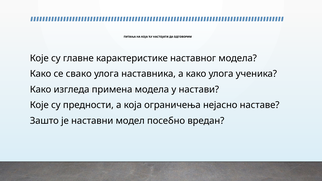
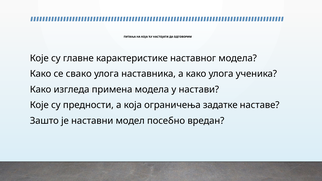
нејасно: нејасно -> задатке (220, 105)
